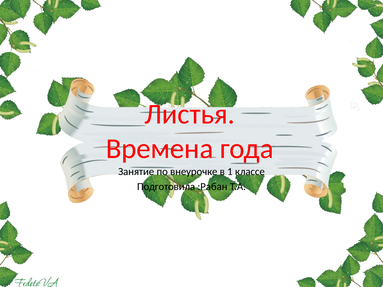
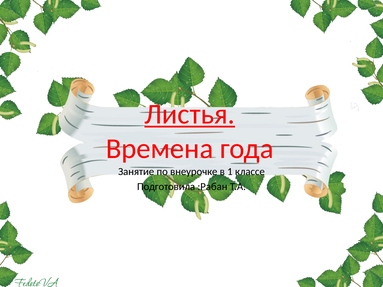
Листья underline: none -> present (190, 114)
